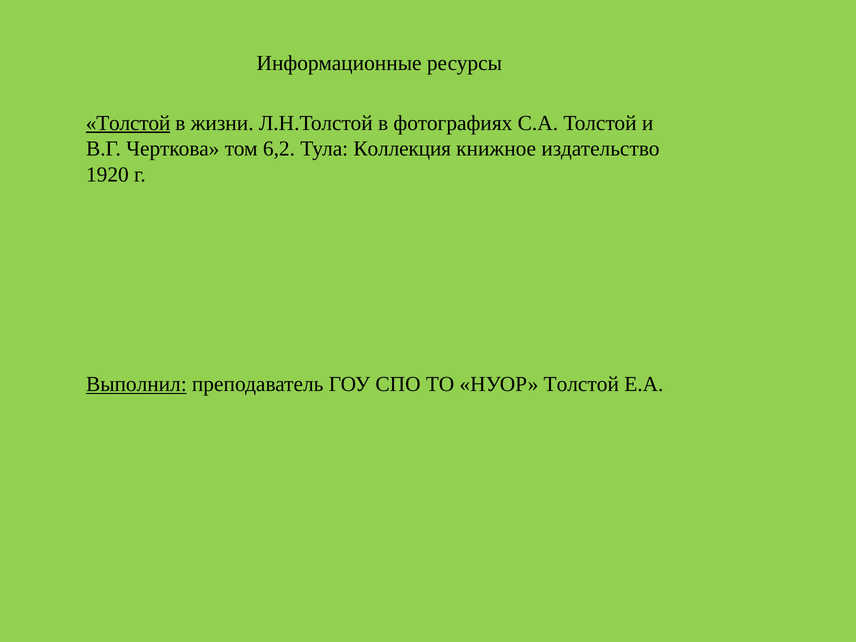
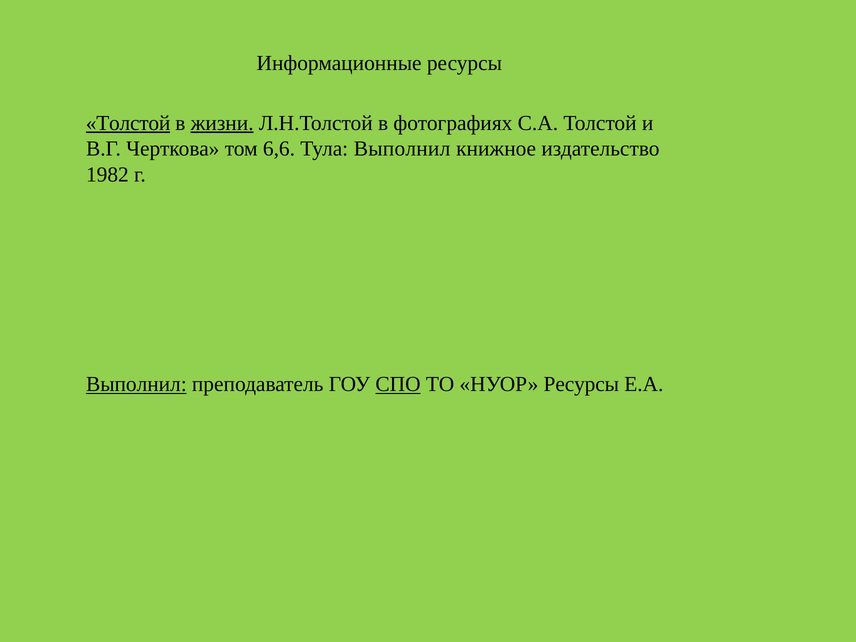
жизни underline: none -> present (222, 123)
6,2: 6,2 -> 6,6 (279, 149)
Тула Коллекция: Коллекция -> Выполнил (402, 149)
1920: 1920 -> 1982 (107, 175)
СПО underline: none -> present (398, 384)
НУОР Толстой: Толстой -> Ресурсы (581, 384)
